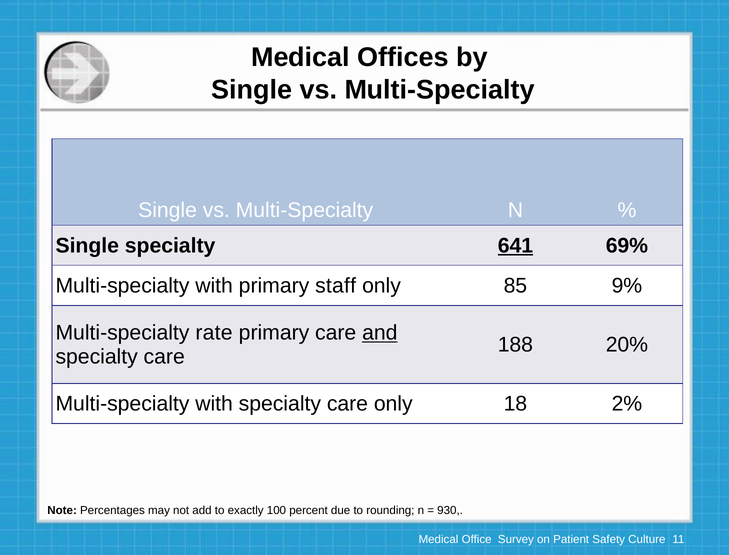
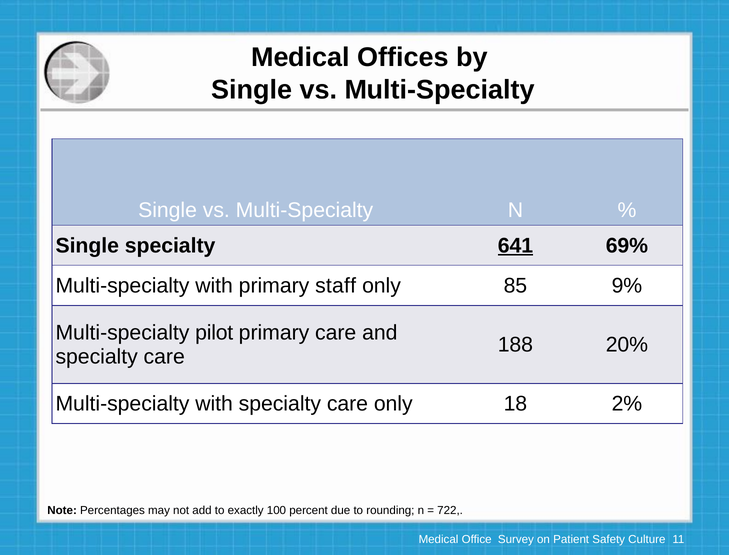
rate: rate -> pilot (214, 333)
and underline: present -> none (380, 333)
930: 930 -> 722 (450, 511)
